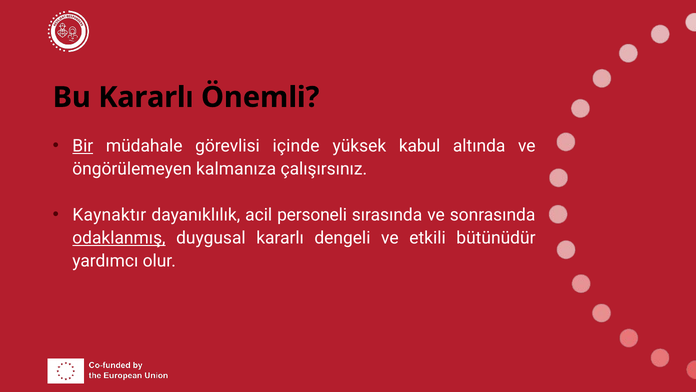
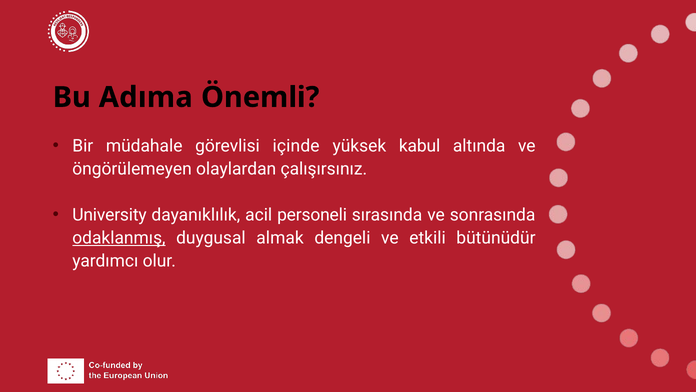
Bu Kararlı: Kararlı -> Adıma (146, 97)
Bir underline: present -> none (83, 146)
kalmanıza: kalmanıza -> olaylardan (236, 169)
Kaynaktır: Kaynaktır -> University (109, 215)
duygusal kararlı: kararlı -> almak (280, 238)
